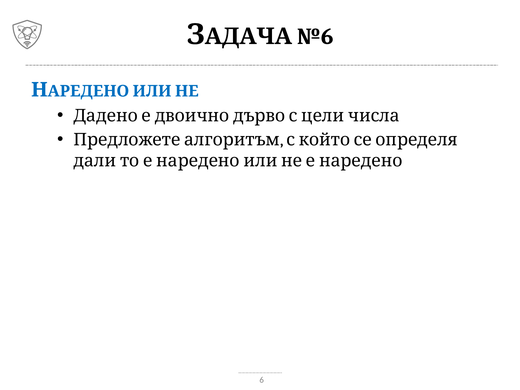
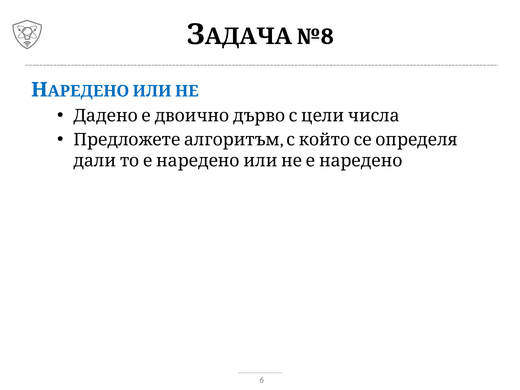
№6: №6 -> №8 (315, 36)
